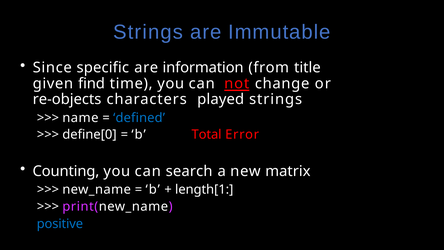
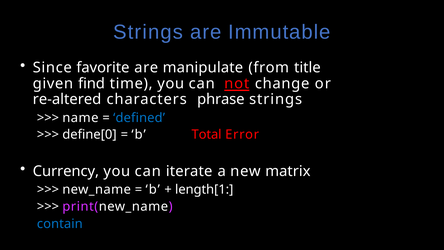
specific: specific -> favorite (103, 68)
information: information -> manipulate (203, 68)
re-objects: re-objects -> re-altered (67, 99)
played: played -> phrase (221, 99)
Counting: Counting -> Currency (66, 171)
search: search -> iterate (189, 171)
positive: positive -> contain (60, 224)
